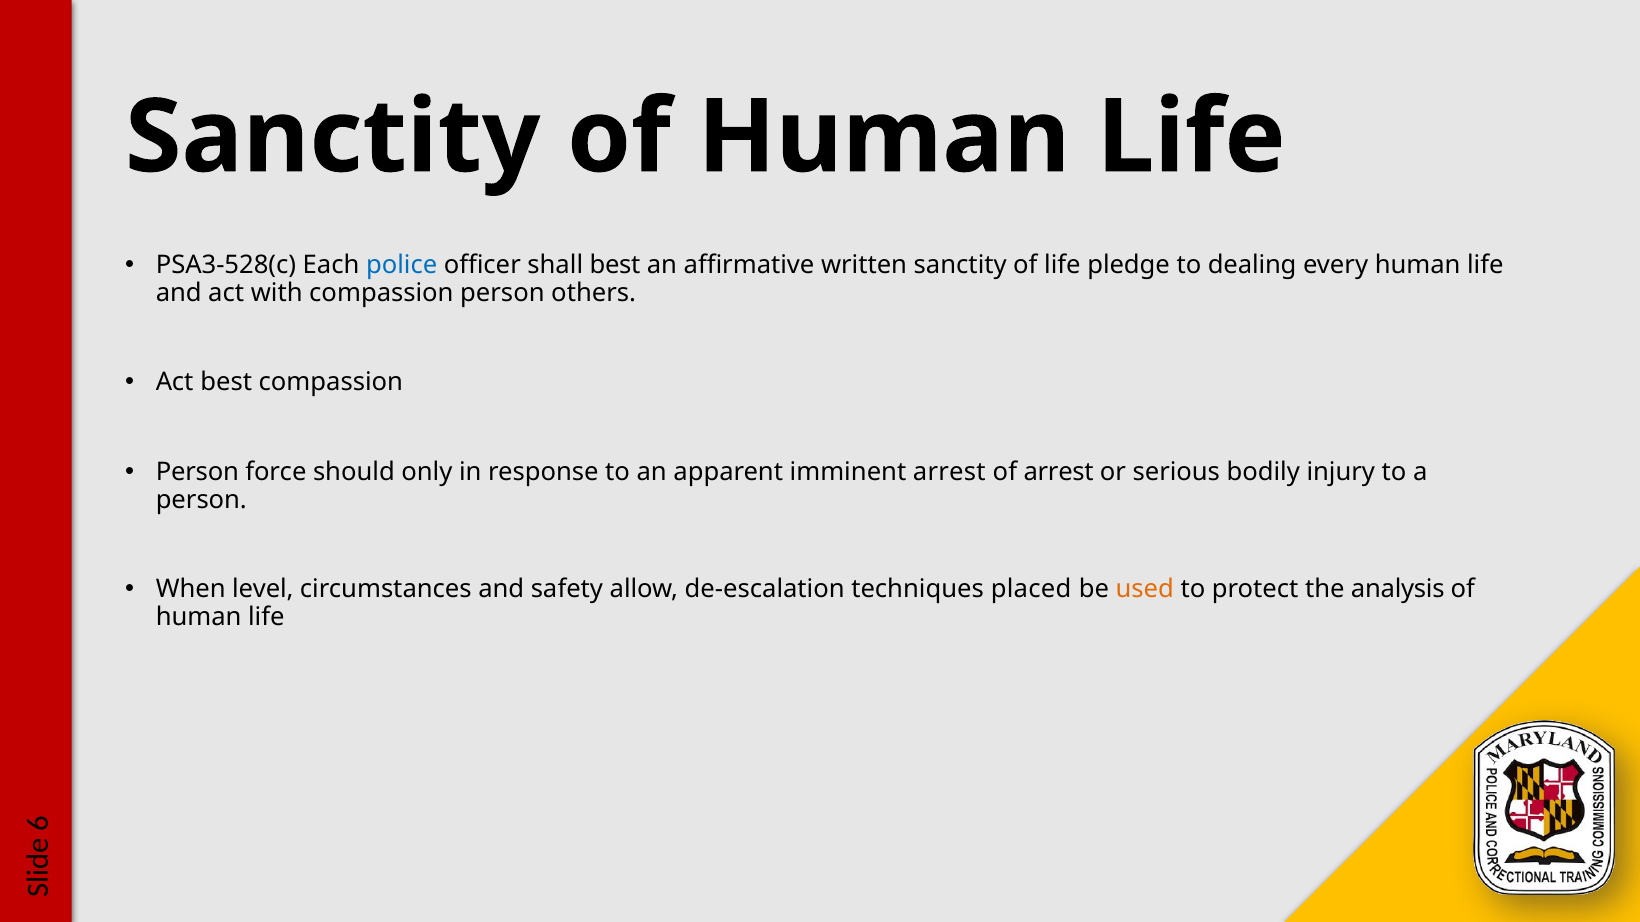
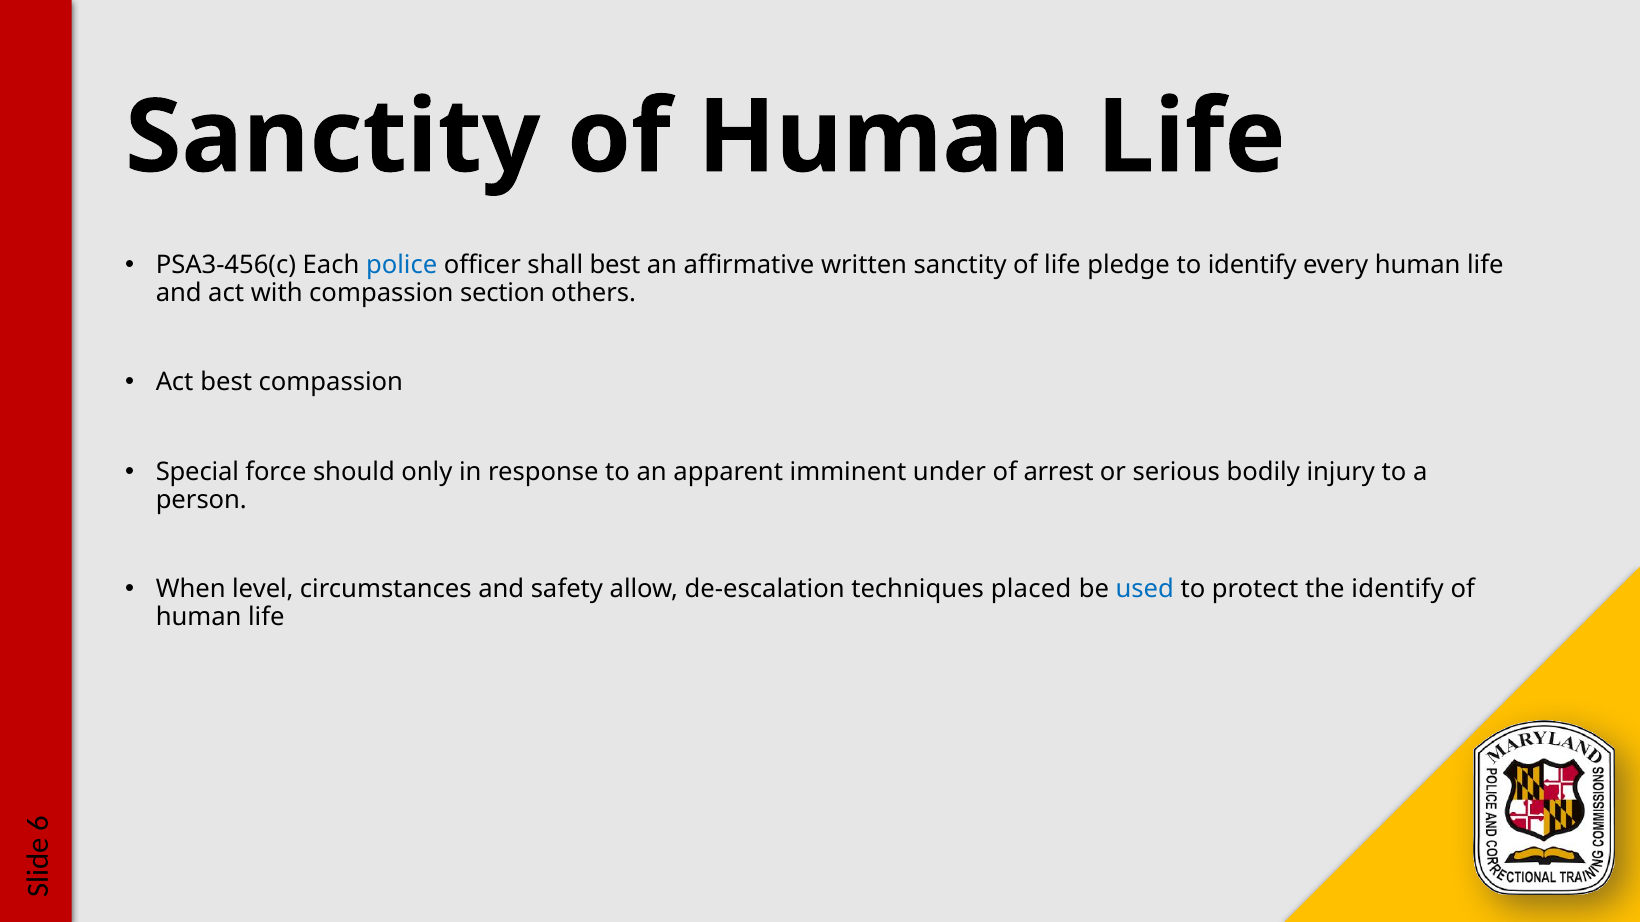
PSA3-528(c: PSA3-528(c -> PSA3-456(c (226, 265)
to dealing: dealing -> identify (1252, 265)
compassion person: person -> section (503, 293)
Person: Person -> Special (197, 472)
imminent arrest: arrest -> under (949, 472)
used colour: orange -> blue (1145, 589)
the analysis: analysis -> identify (1398, 589)
